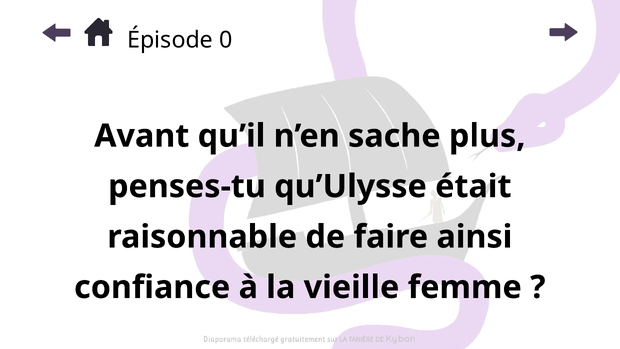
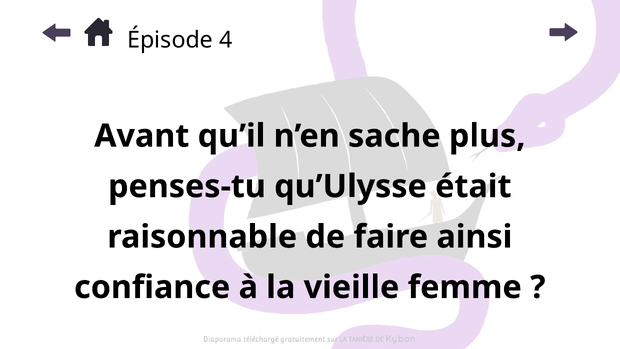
0: 0 -> 4 (226, 40)
